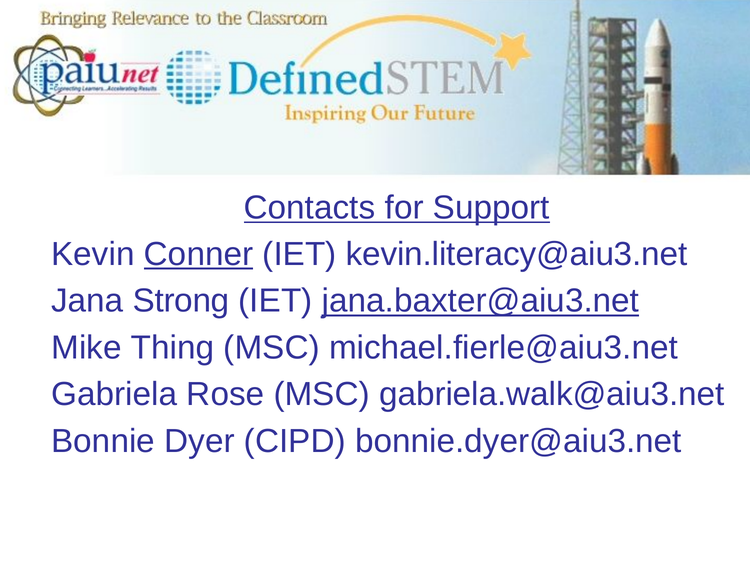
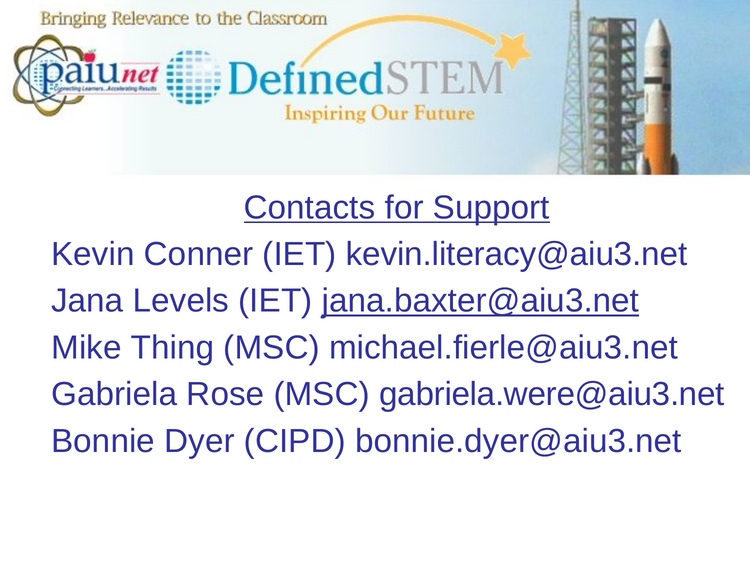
Conner underline: present -> none (199, 254)
Strong: Strong -> Levels (181, 301)
gabriela.walk@aiu3.net: gabriela.walk@aiu3.net -> gabriela.were@aiu3.net (552, 394)
